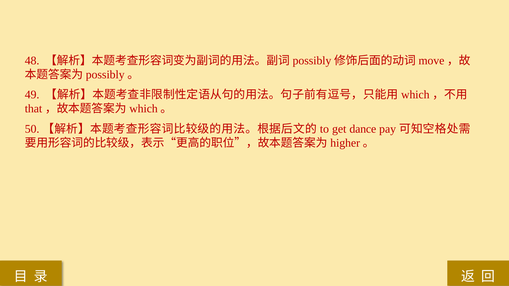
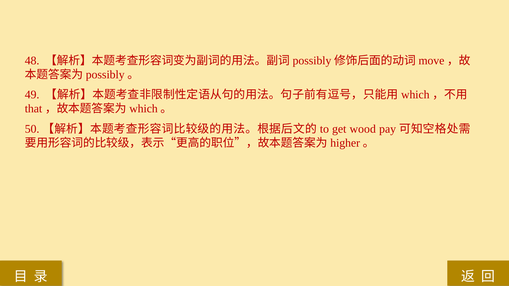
dance: dance -> wood (363, 129)
